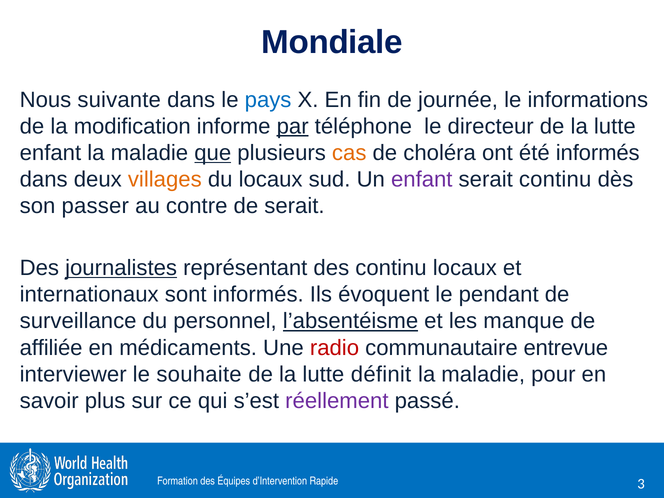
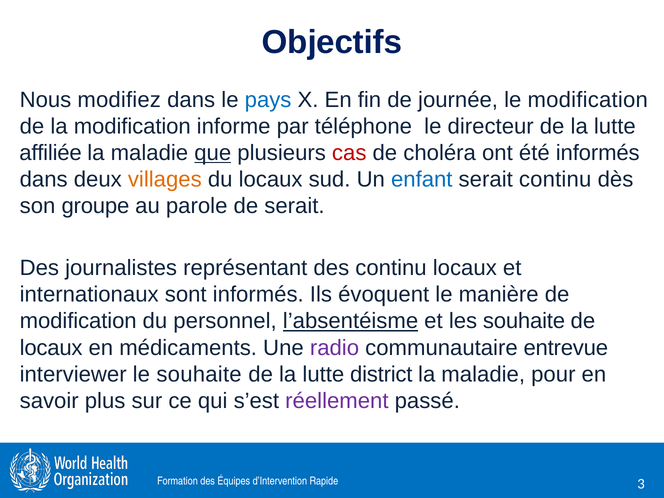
Mondiale: Mondiale -> Objectifs (332, 42)
suivante: suivante -> modifiez (119, 100)
le informations: informations -> modification (588, 100)
par underline: present -> none (293, 126)
enfant: enfant -> affiliée (51, 153)
cas colour: orange -> red (349, 153)
enfant colour: purple -> blue (422, 180)
passer: passer -> groupe (95, 206)
contre: contre -> parole (197, 206)
journalistes underline: present -> none (121, 268)
pendant: pendant -> manière (499, 295)
surveillance: surveillance -> modification (78, 321)
les manque: manque -> souhaite (524, 321)
affiliée: affiliée -> locaux (51, 348)
radio colour: red -> purple (334, 348)
définit: définit -> district (381, 374)
